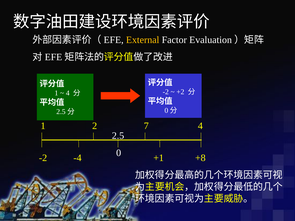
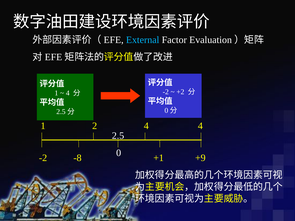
External colour: yellow -> light blue (143, 40)
2 7: 7 -> 4 (146, 126)
-4: -4 -> -8 (77, 158)
+8: +8 -> +9 (200, 158)
